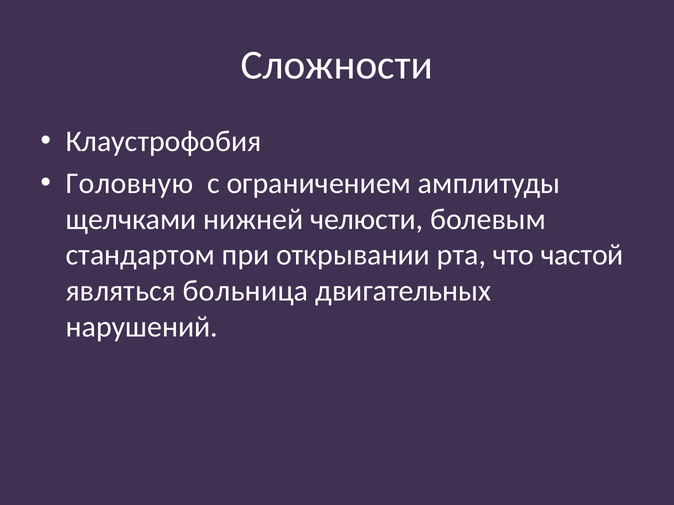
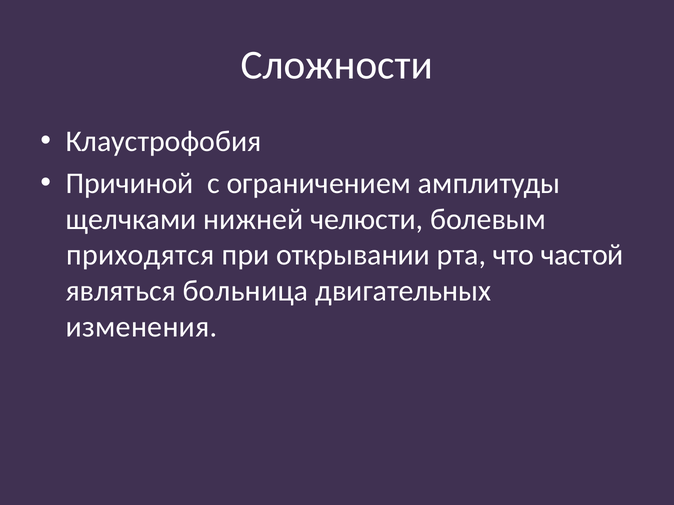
Головную: Головную -> Причиной (130, 183)
стандартом: стандартом -> приходятся (140, 255)
нарушений: нарушений -> изменения (142, 327)
